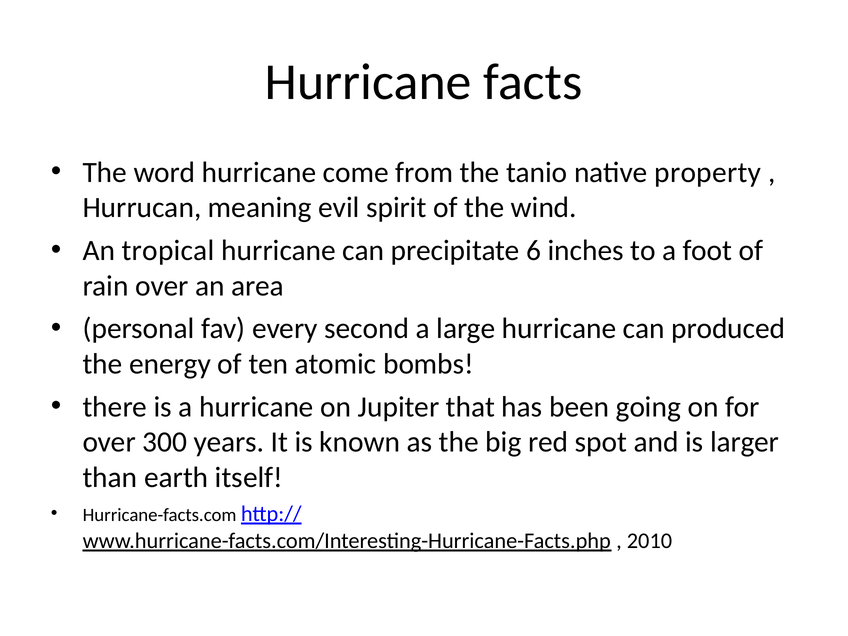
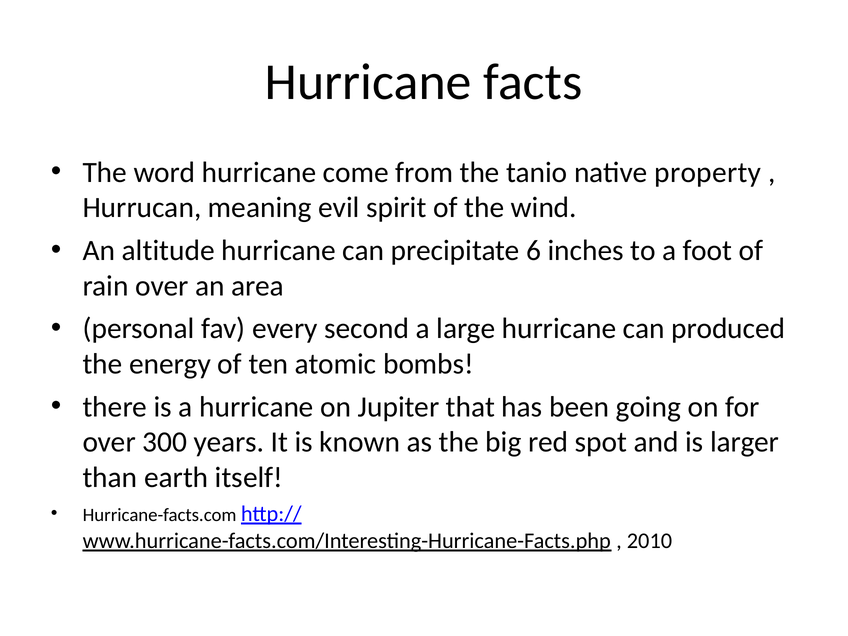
tropical: tropical -> altitude (168, 251)
